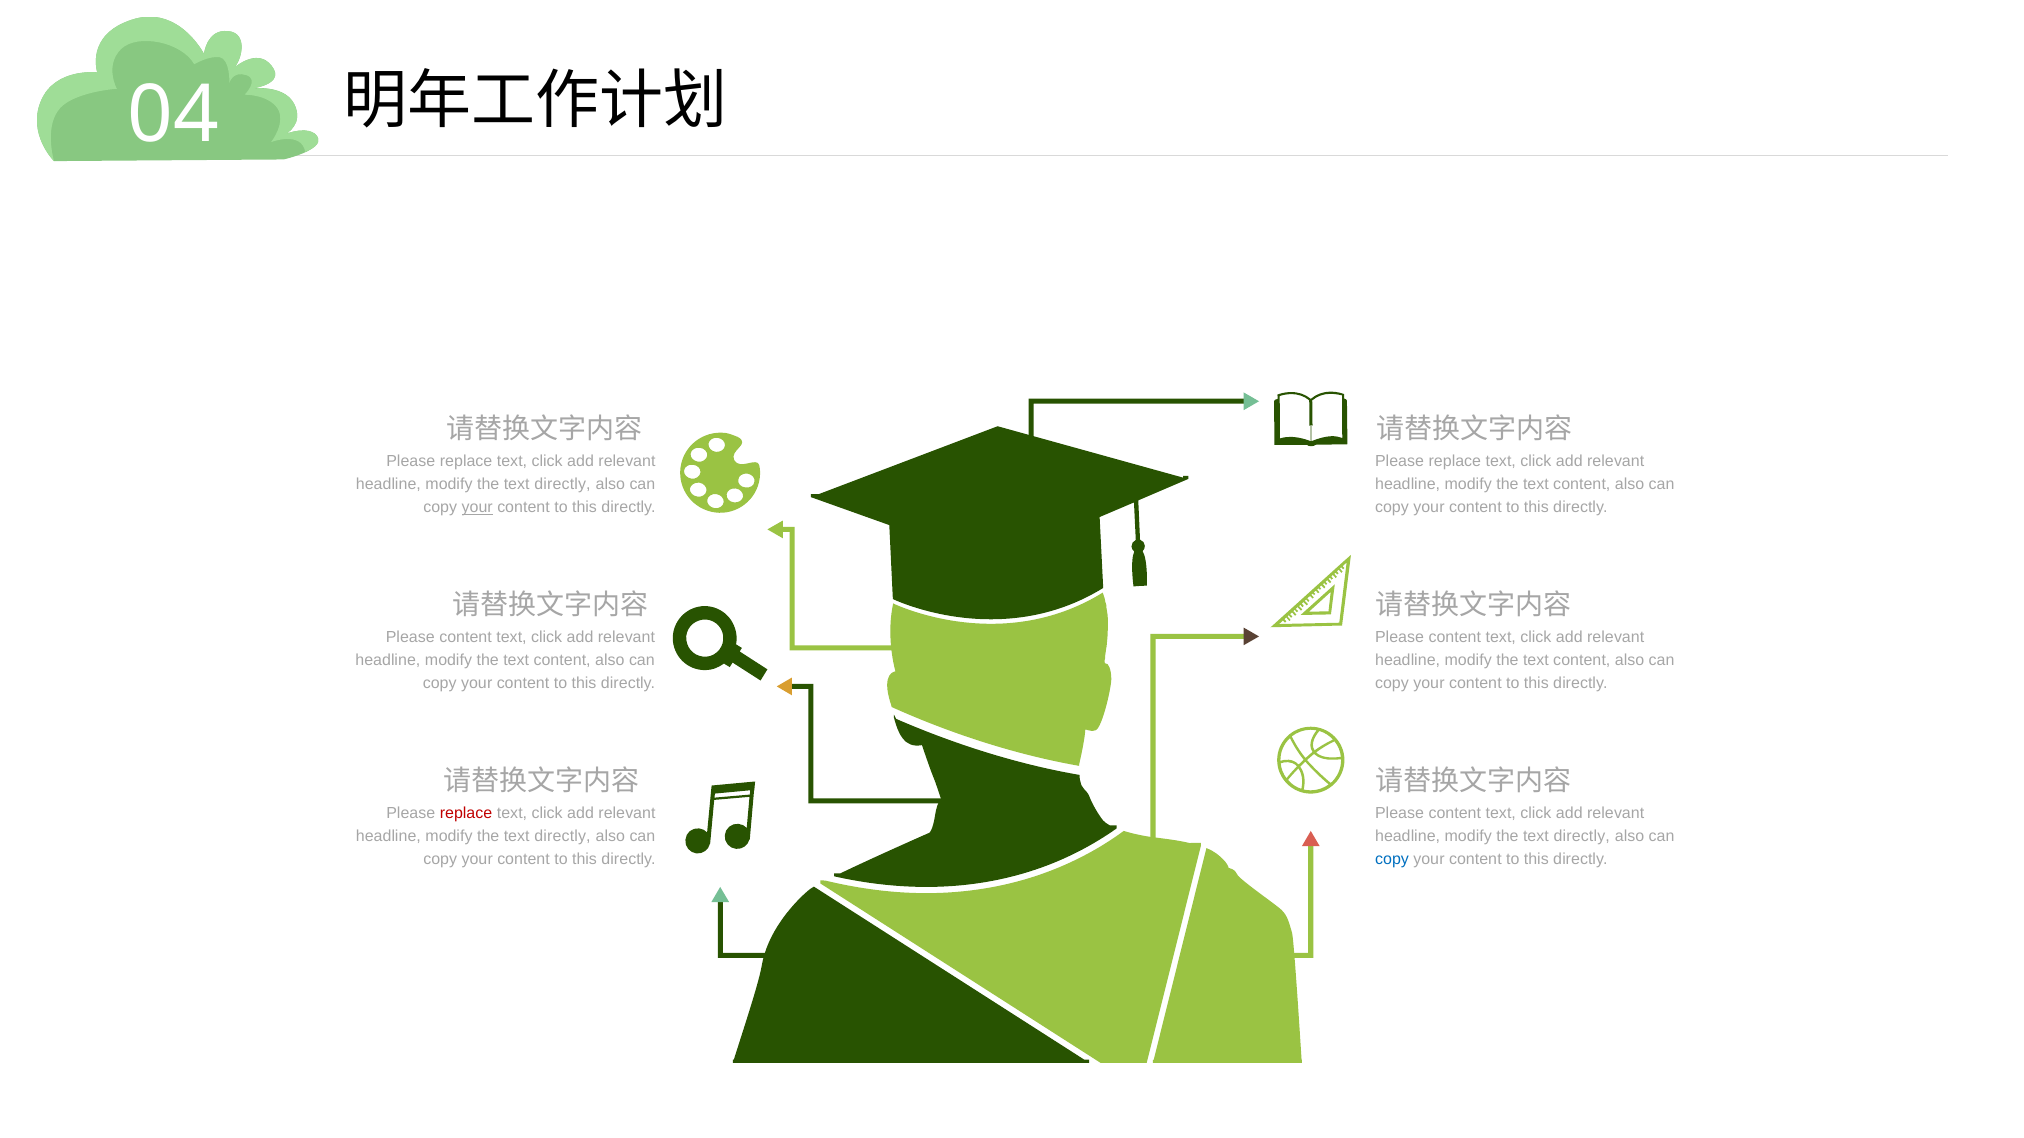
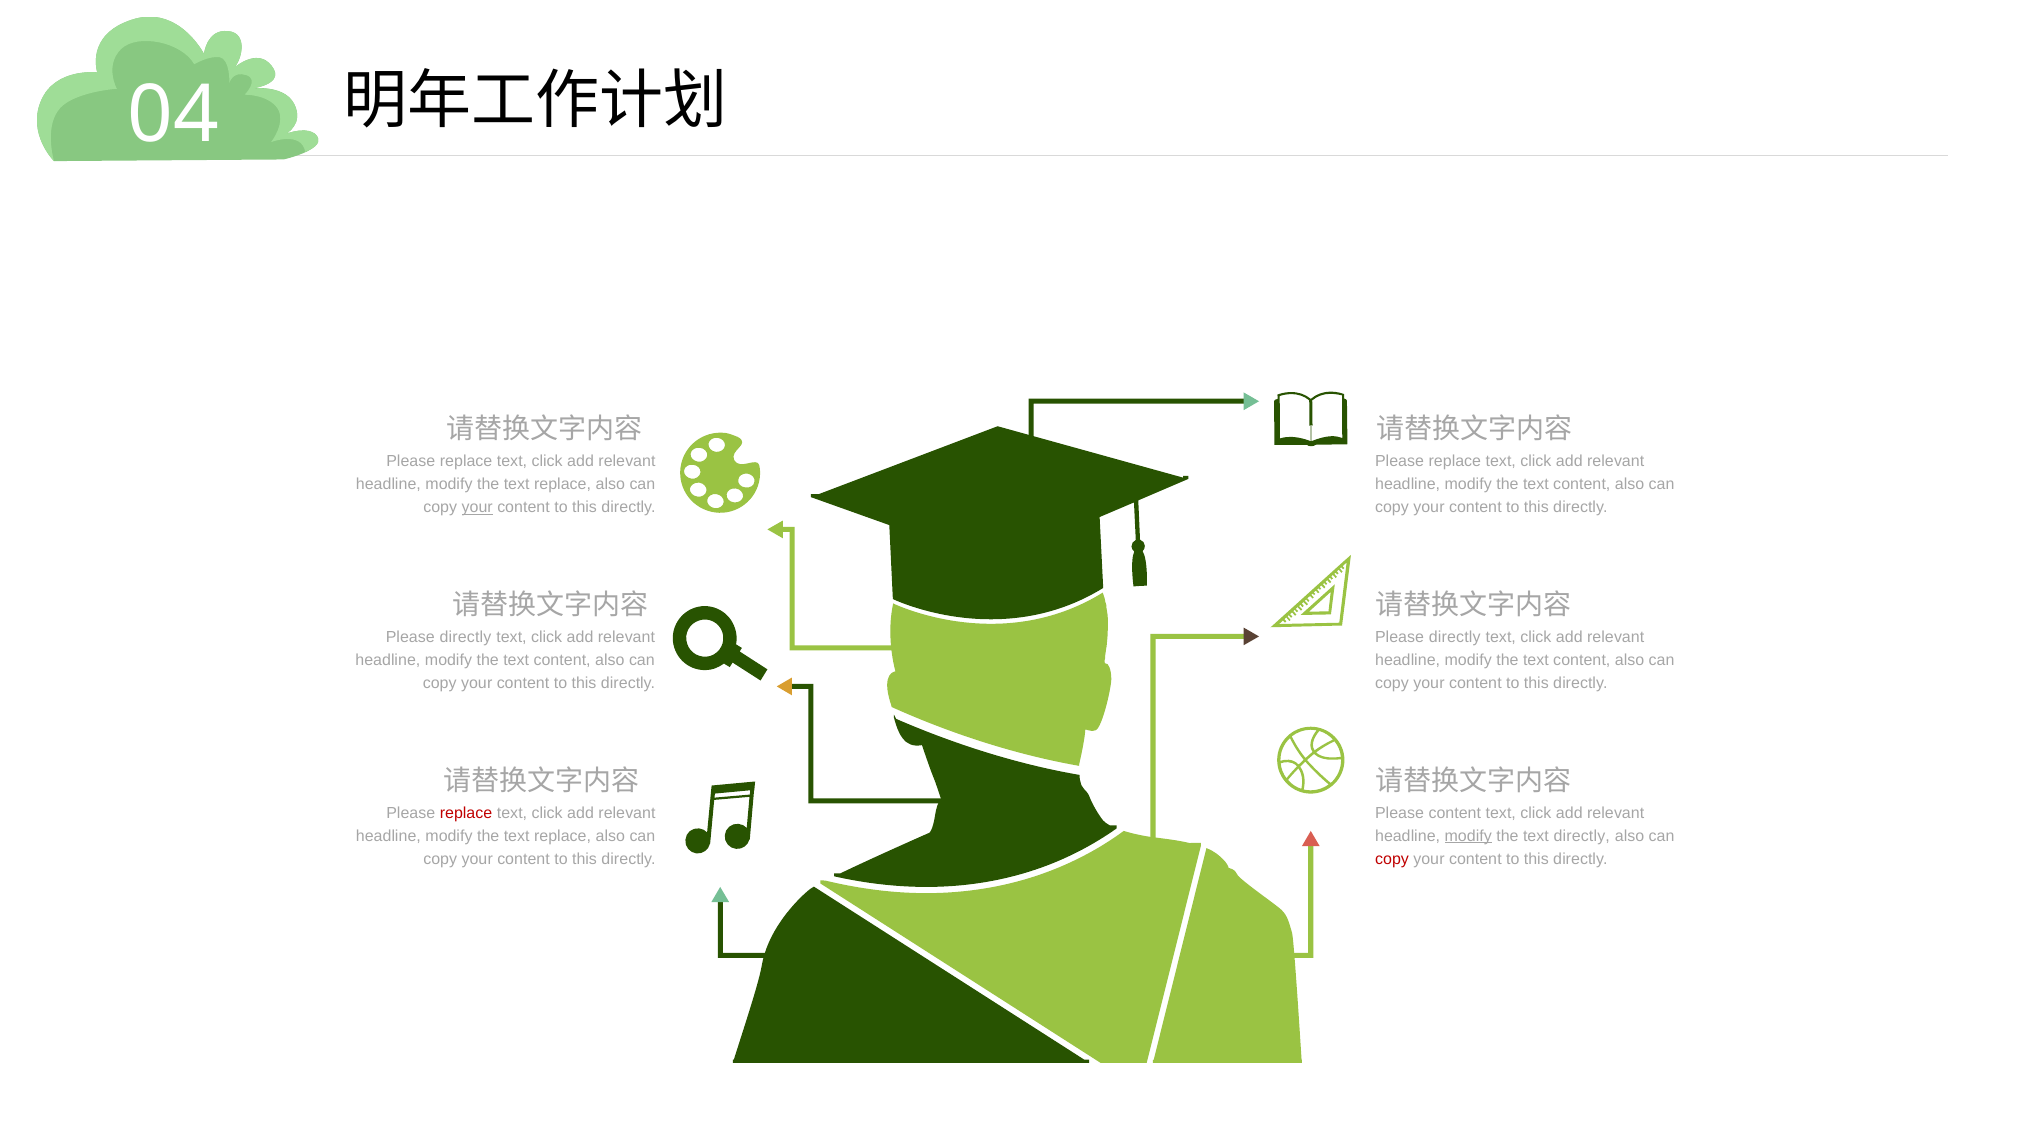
directly: directly -> replace (563, 484)
content: content -> directly (465, 637)
content: content -> directly (1455, 637)
directly: directly -> replace (563, 836)
modify underline: none -> present (1468, 836)
copy colour: blue -> red (1392, 859)
